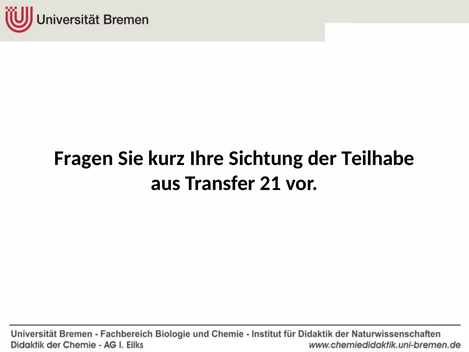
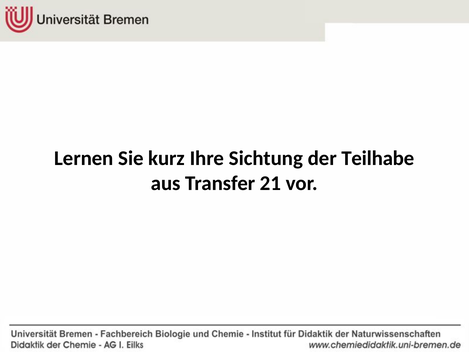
Fragen: Fragen -> Lernen (84, 158)
